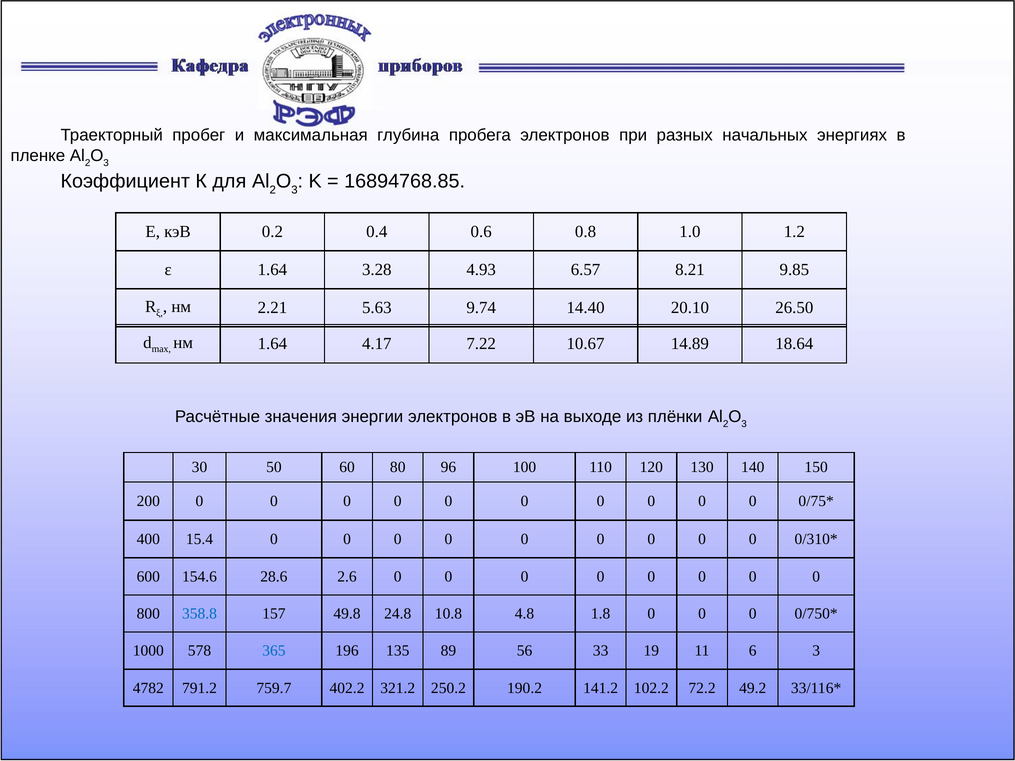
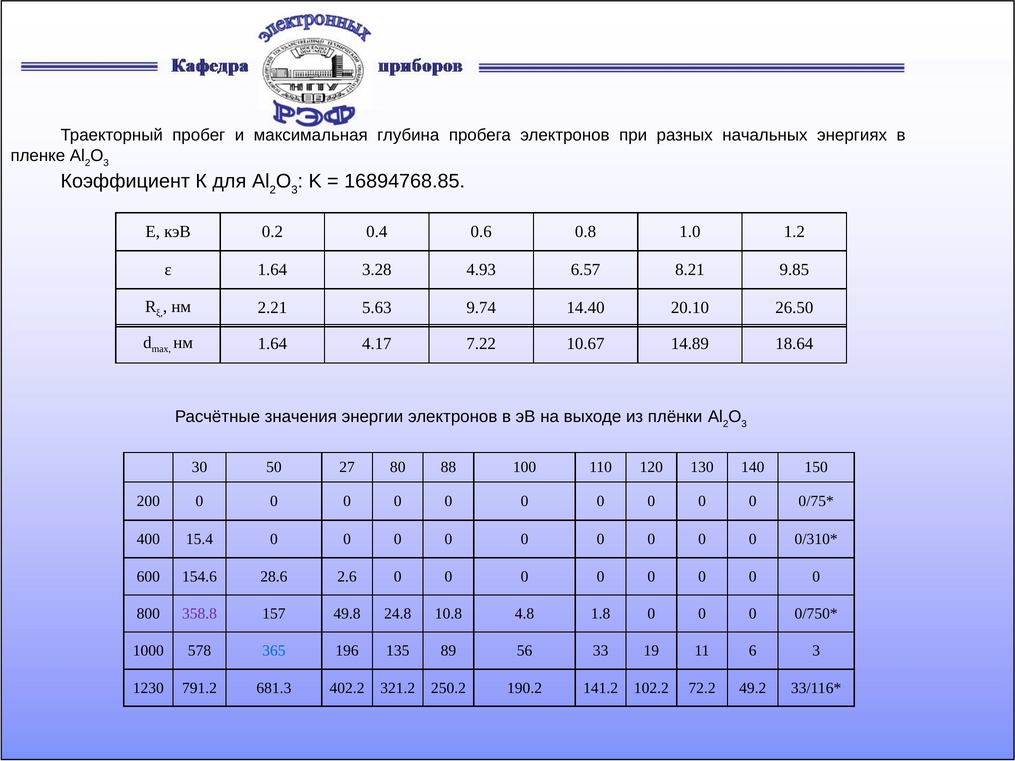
60: 60 -> 27 (347, 467)
96: 96 -> 88 (448, 467)
358.8 colour: blue -> purple (199, 614)
4782: 4782 -> 1230 (148, 688)
759.7: 759.7 -> 681.3 (274, 688)
